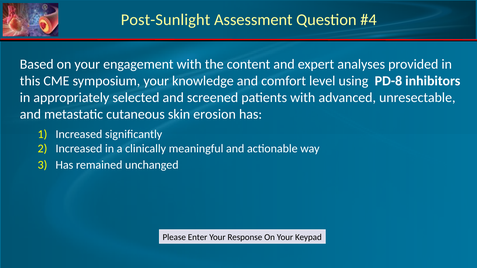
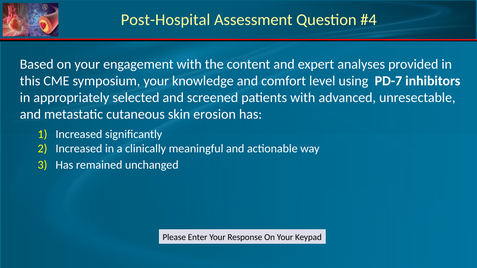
Post-Sunlight: Post-Sunlight -> Post-Hospital (166, 20)
PD-8: PD-8 -> PD-7 (388, 81)
